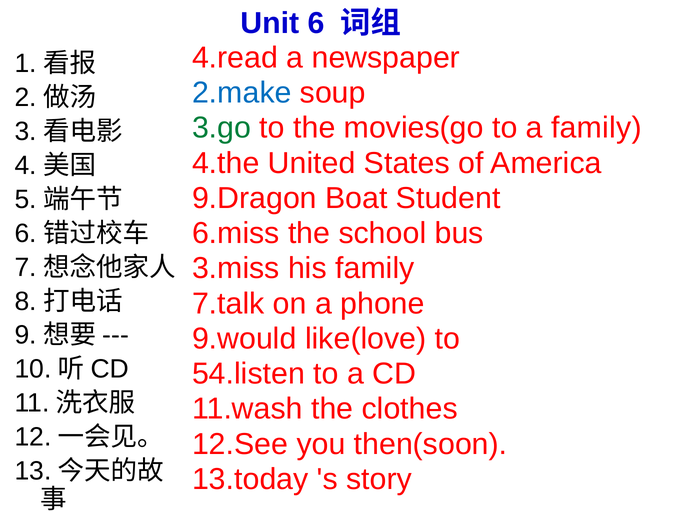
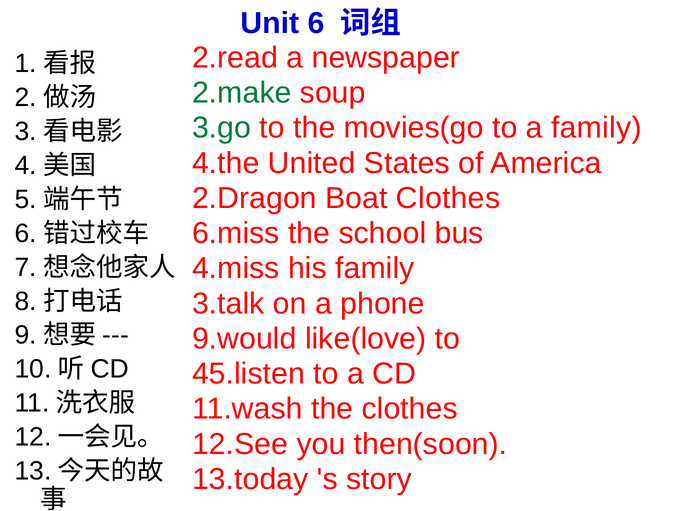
4.read: 4.read -> 2.read (235, 58)
2.make colour: blue -> green (242, 93)
9.Dragon: 9.Dragon -> 2.Dragon (254, 198)
Boat Student: Student -> Clothes (448, 198)
3.miss: 3.miss -> 4.miss (236, 269)
7.talk: 7.talk -> 3.talk (228, 304)
54.listen: 54.listen -> 45.listen (249, 374)
